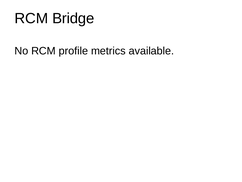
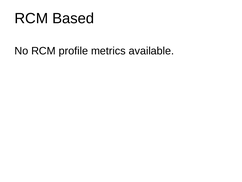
Bridge: Bridge -> Based (73, 18)
